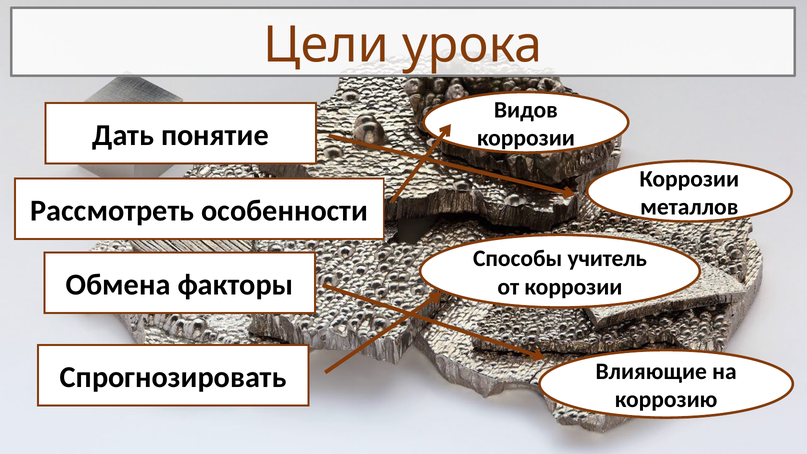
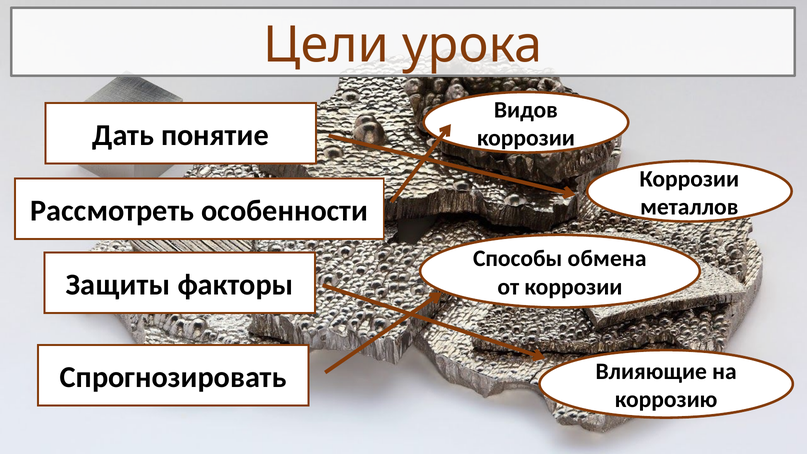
учитель: учитель -> обмена (607, 259)
Обмена: Обмена -> Защиты (118, 285)
